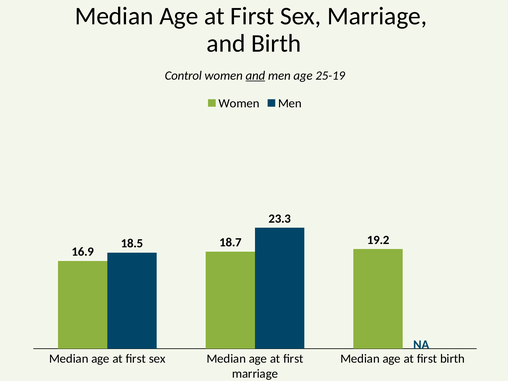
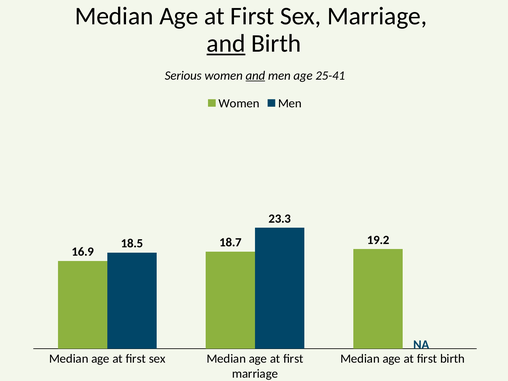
and underline: none -> present (226, 44)
Control: Control -> Serious (183, 75)
25-19: 25-19 -> 25-41 (330, 75)
